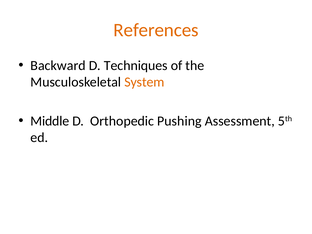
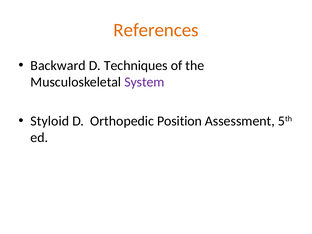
System colour: orange -> purple (144, 82)
Middle: Middle -> Styloid (50, 121)
Pushing: Pushing -> Position (179, 121)
